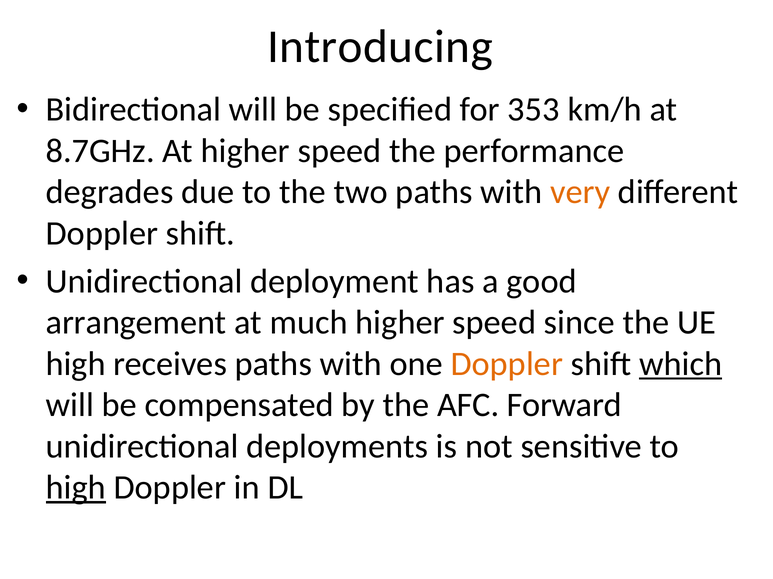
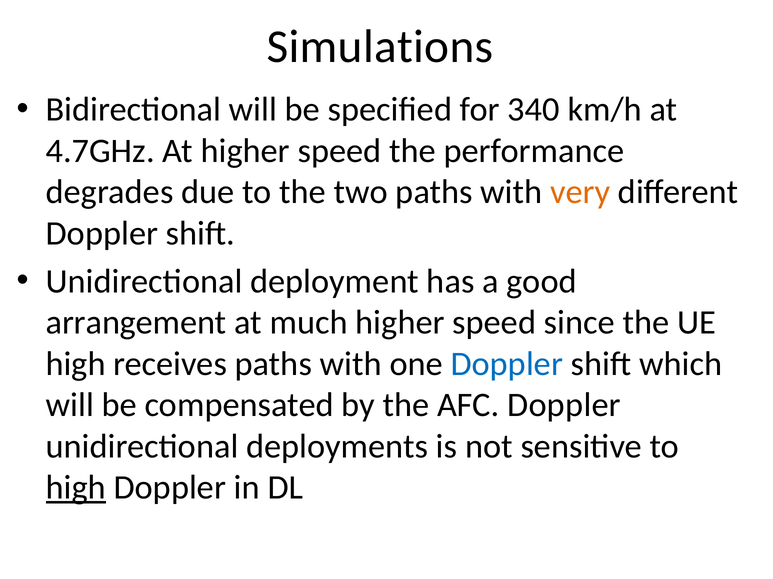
Introducing: Introducing -> Simulations (380, 47)
353: 353 -> 340 (534, 110)
8.7GHz: 8.7GHz -> 4.7GHz (100, 151)
Doppler colour: orange -> blue (507, 364)
which underline: present -> none (681, 364)
AFC Forward: Forward -> Doppler (564, 406)
